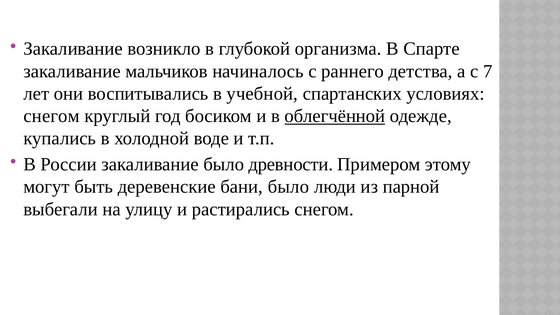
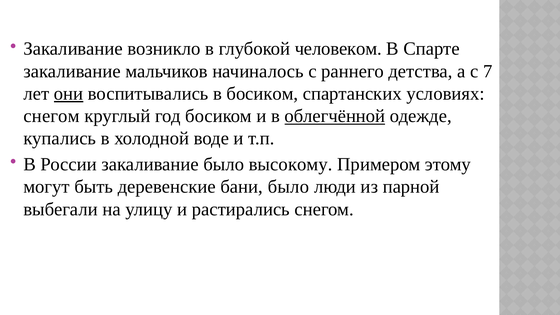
организма: организма -> человеком (338, 49)
они underline: none -> present (69, 94)
в учебной: учебной -> босиком (262, 94)
древности: древности -> высокому (291, 164)
